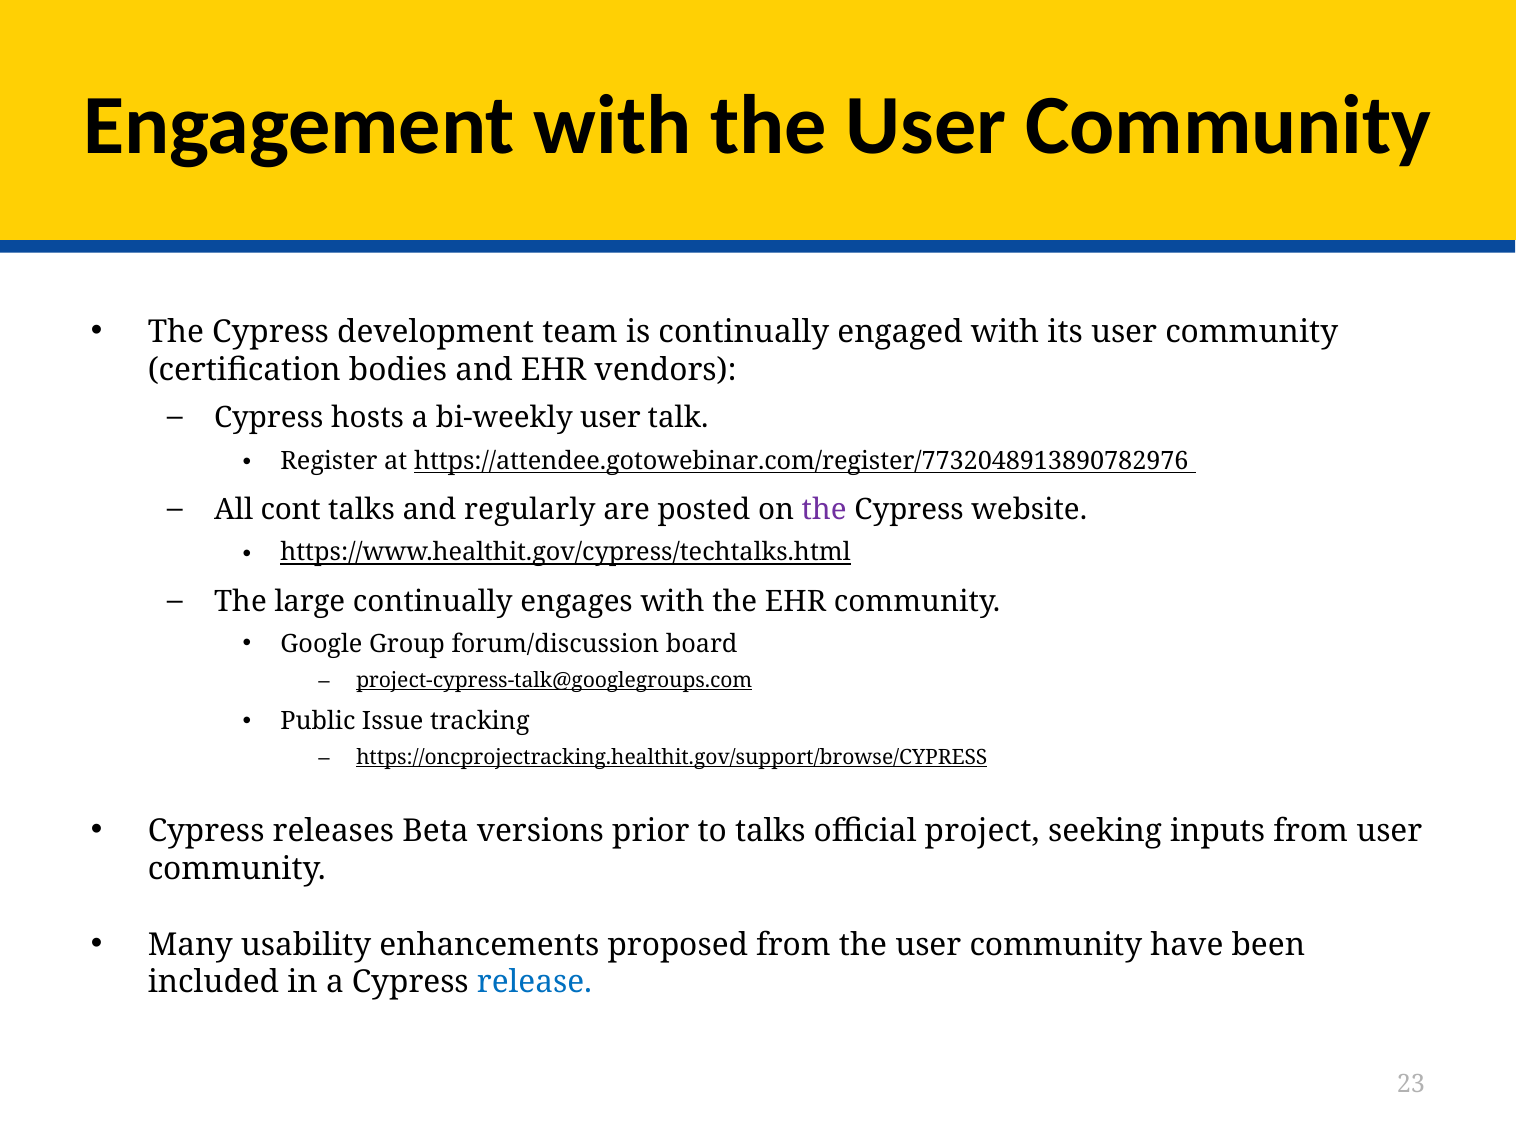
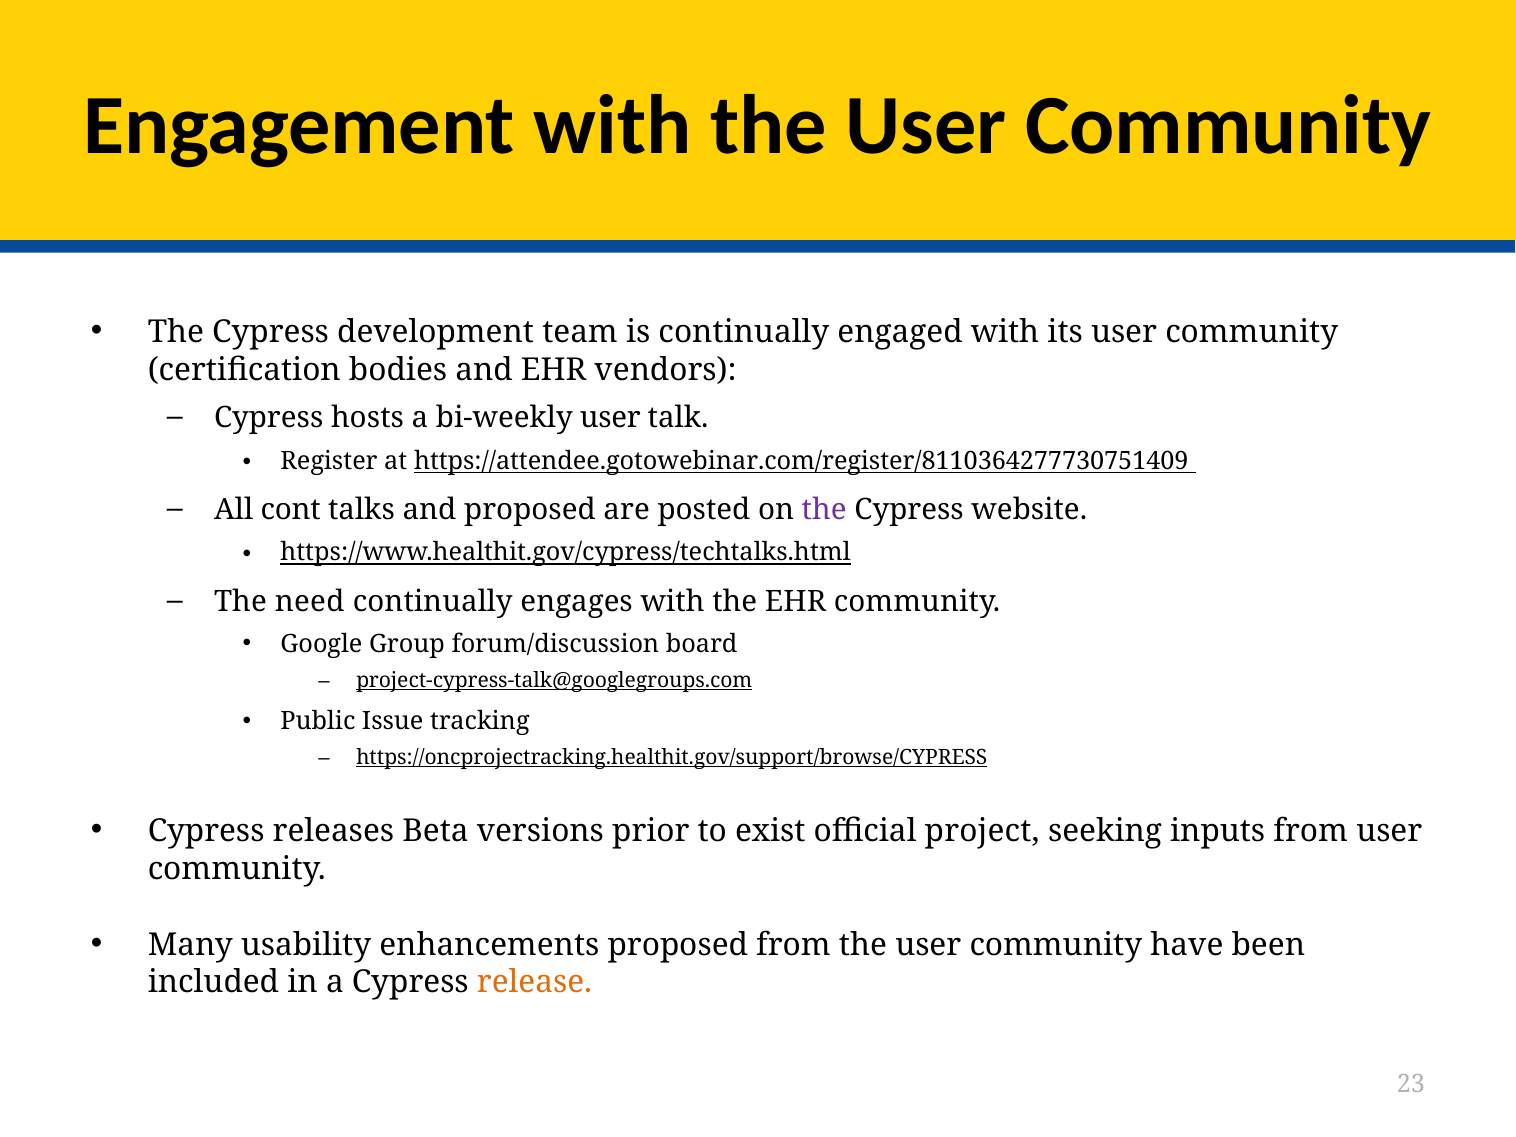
https://attendee.gotowebinar.com/register/7732048913890782976: https://attendee.gotowebinar.com/register/7732048913890782976 -> https://attendee.gotowebinar.com/register/8110364277730751409 (801, 461)
and regularly: regularly -> proposed (530, 510)
large: large -> need (310, 602)
to talks: talks -> exist (770, 831)
release colour: blue -> orange (534, 983)
